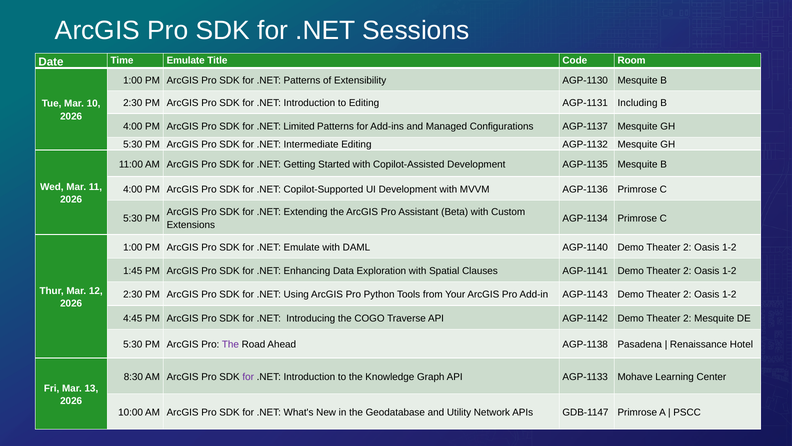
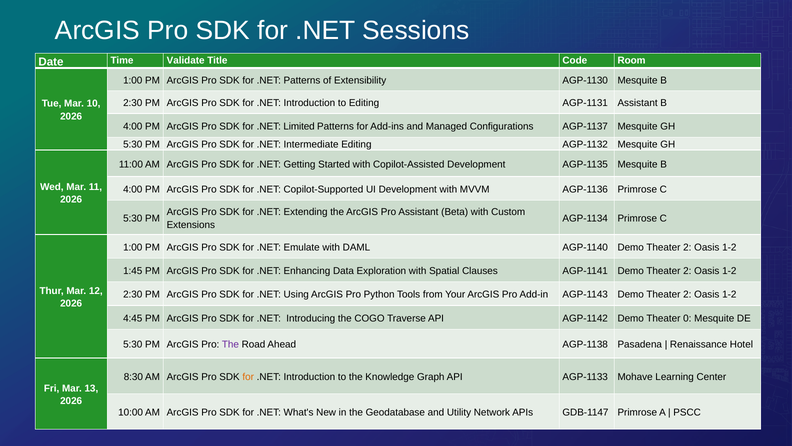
Time Emulate: Emulate -> Validate (186, 60)
AGP-1131 Including: Including -> Assistant (638, 103)
AGP-1142 Demo Theater 2: 2 -> 0 (687, 318)
for colour: purple -> orange (248, 376)
